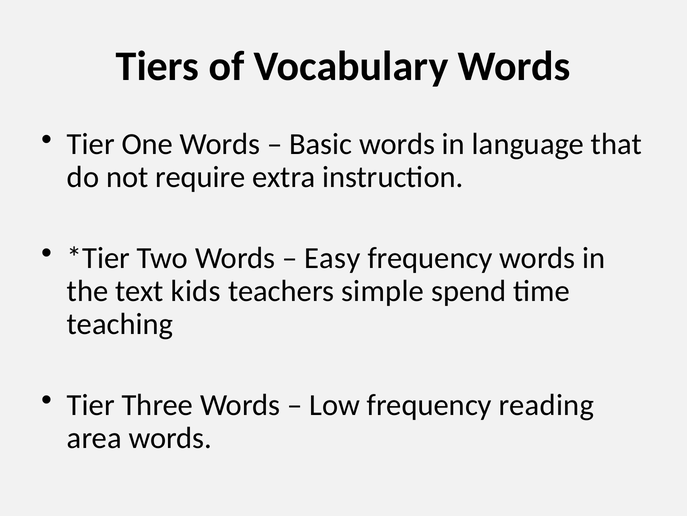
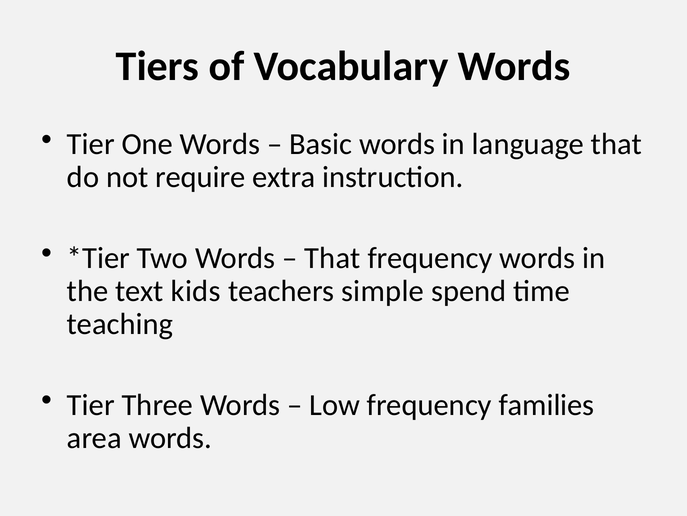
Easy: Easy -> That (332, 258)
reading: reading -> families (546, 404)
